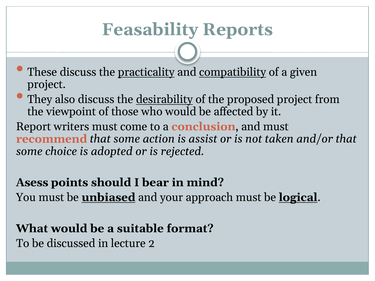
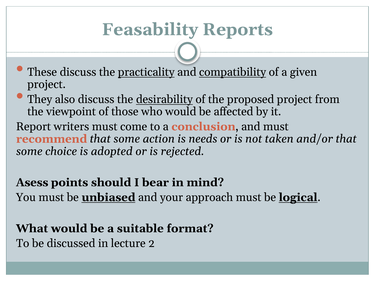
assist: assist -> needs (203, 139)
